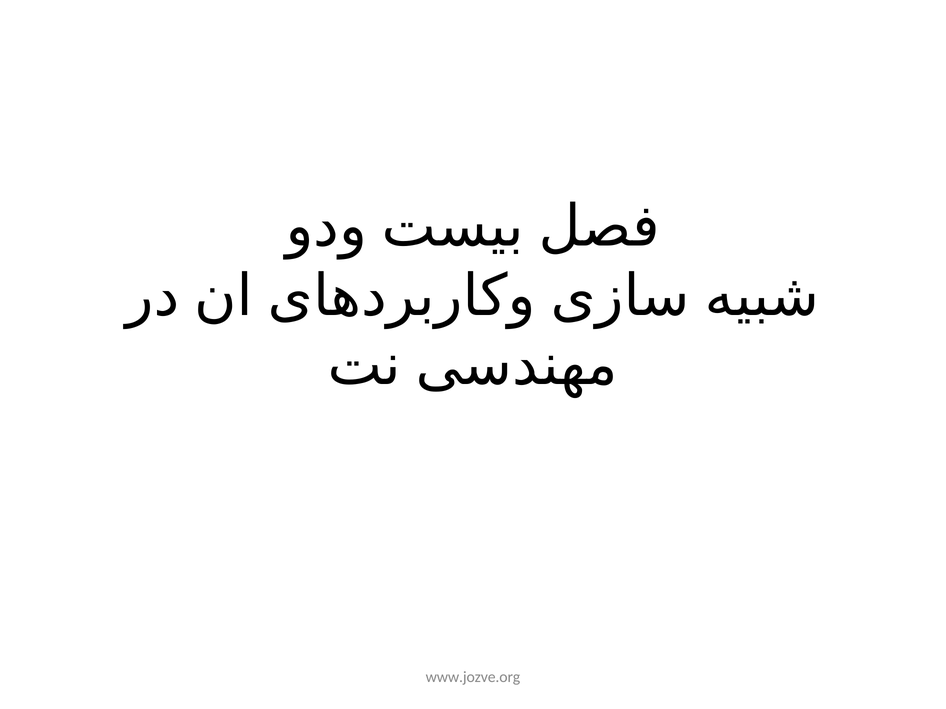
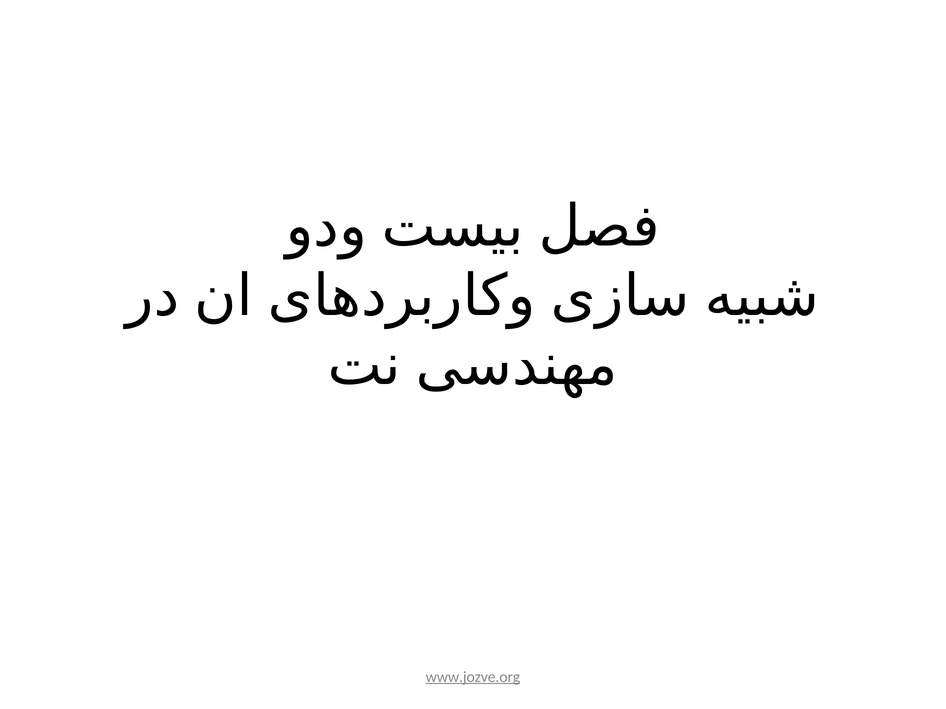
www.jozve.org underline: none -> present (473, 677)
